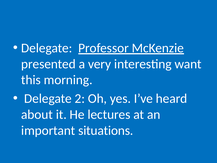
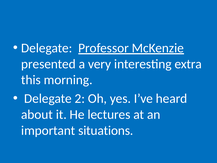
want: want -> extra (188, 64)
